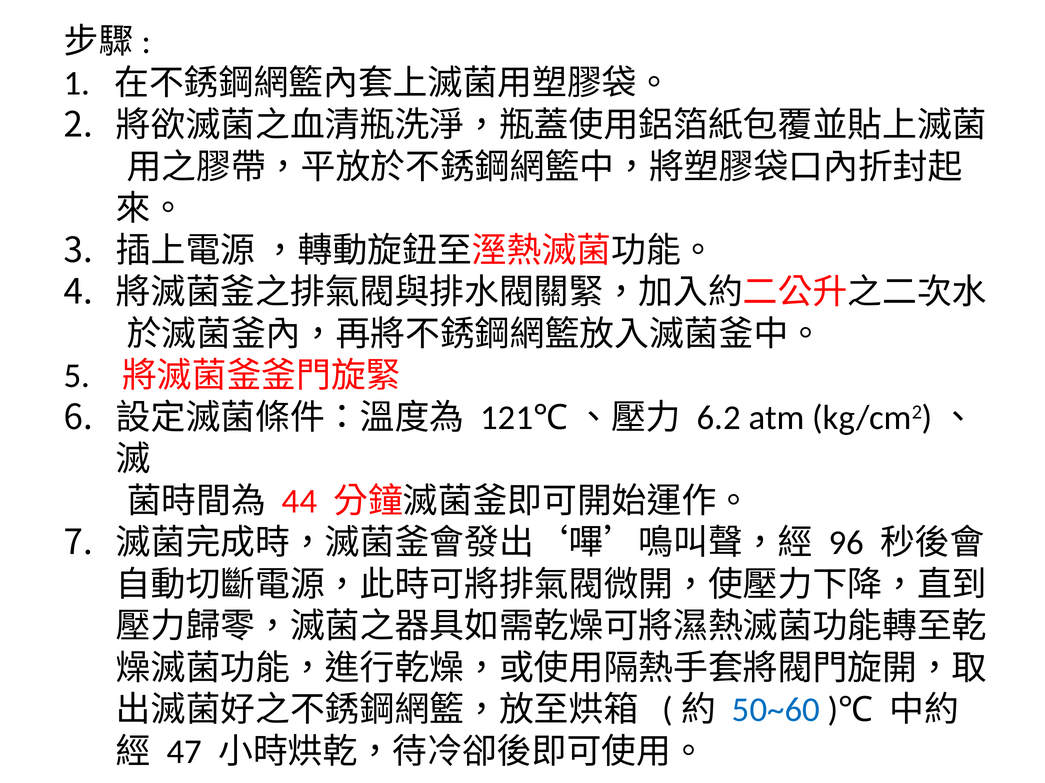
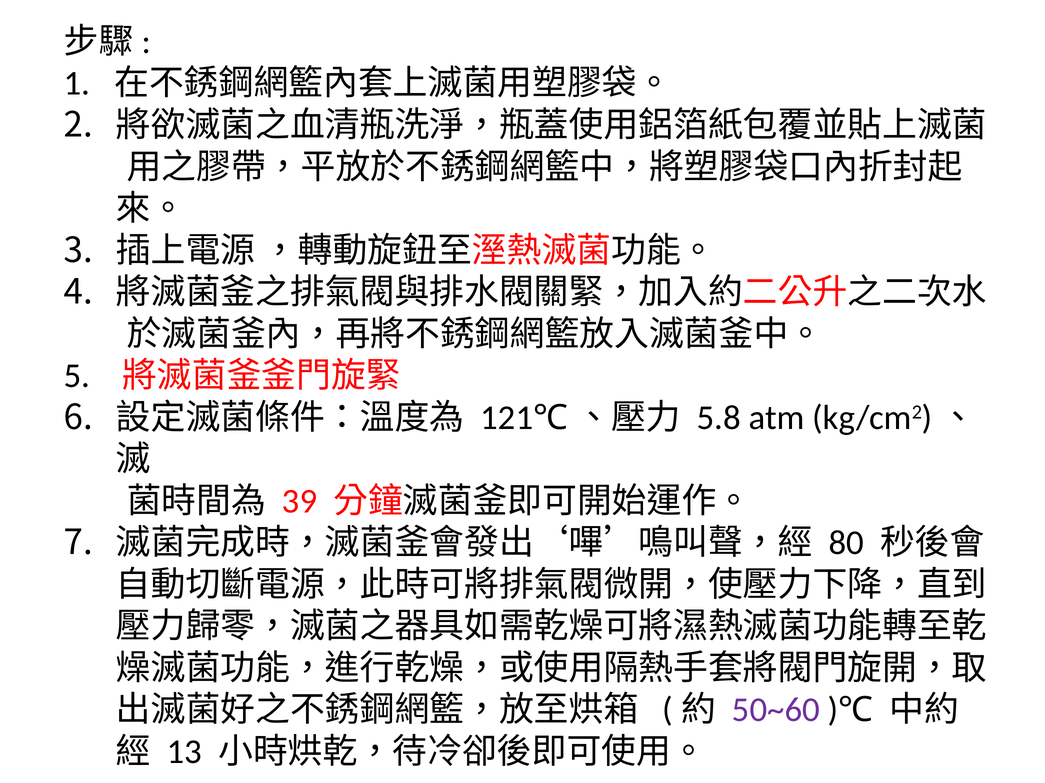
6.2: 6.2 -> 5.8 (719, 418)
44: 44 -> 39 (300, 502)
96: 96 -> 80 (846, 543)
50~60 colour: blue -> purple (776, 711)
47: 47 -> 13 (184, 752)
